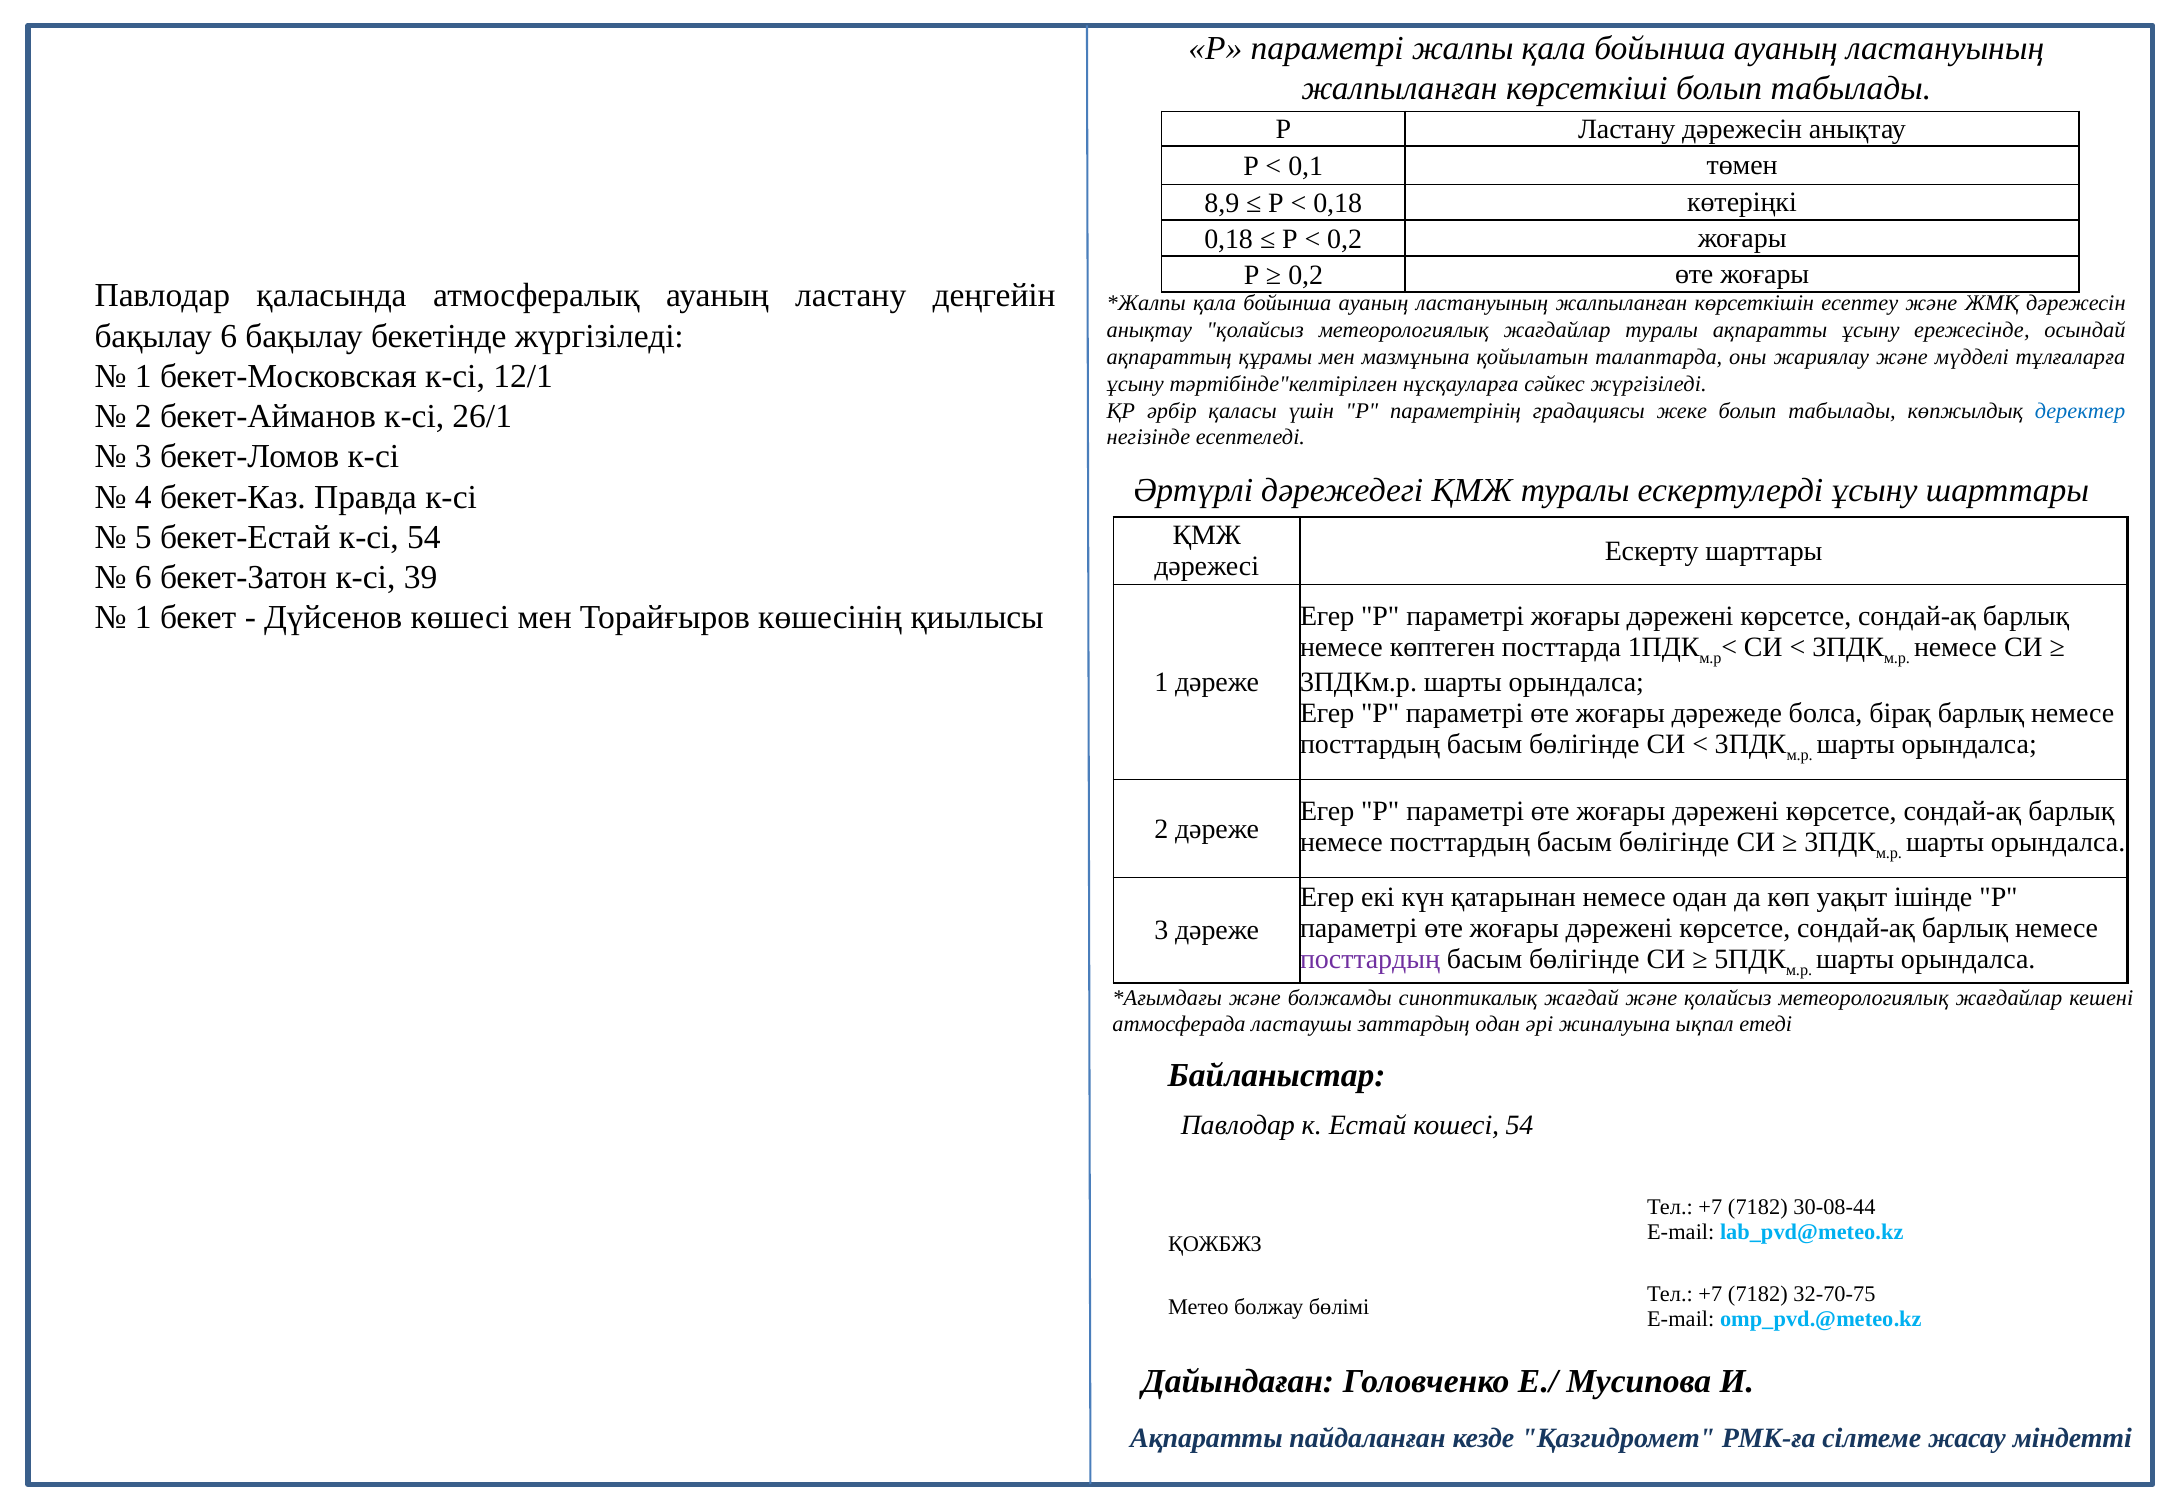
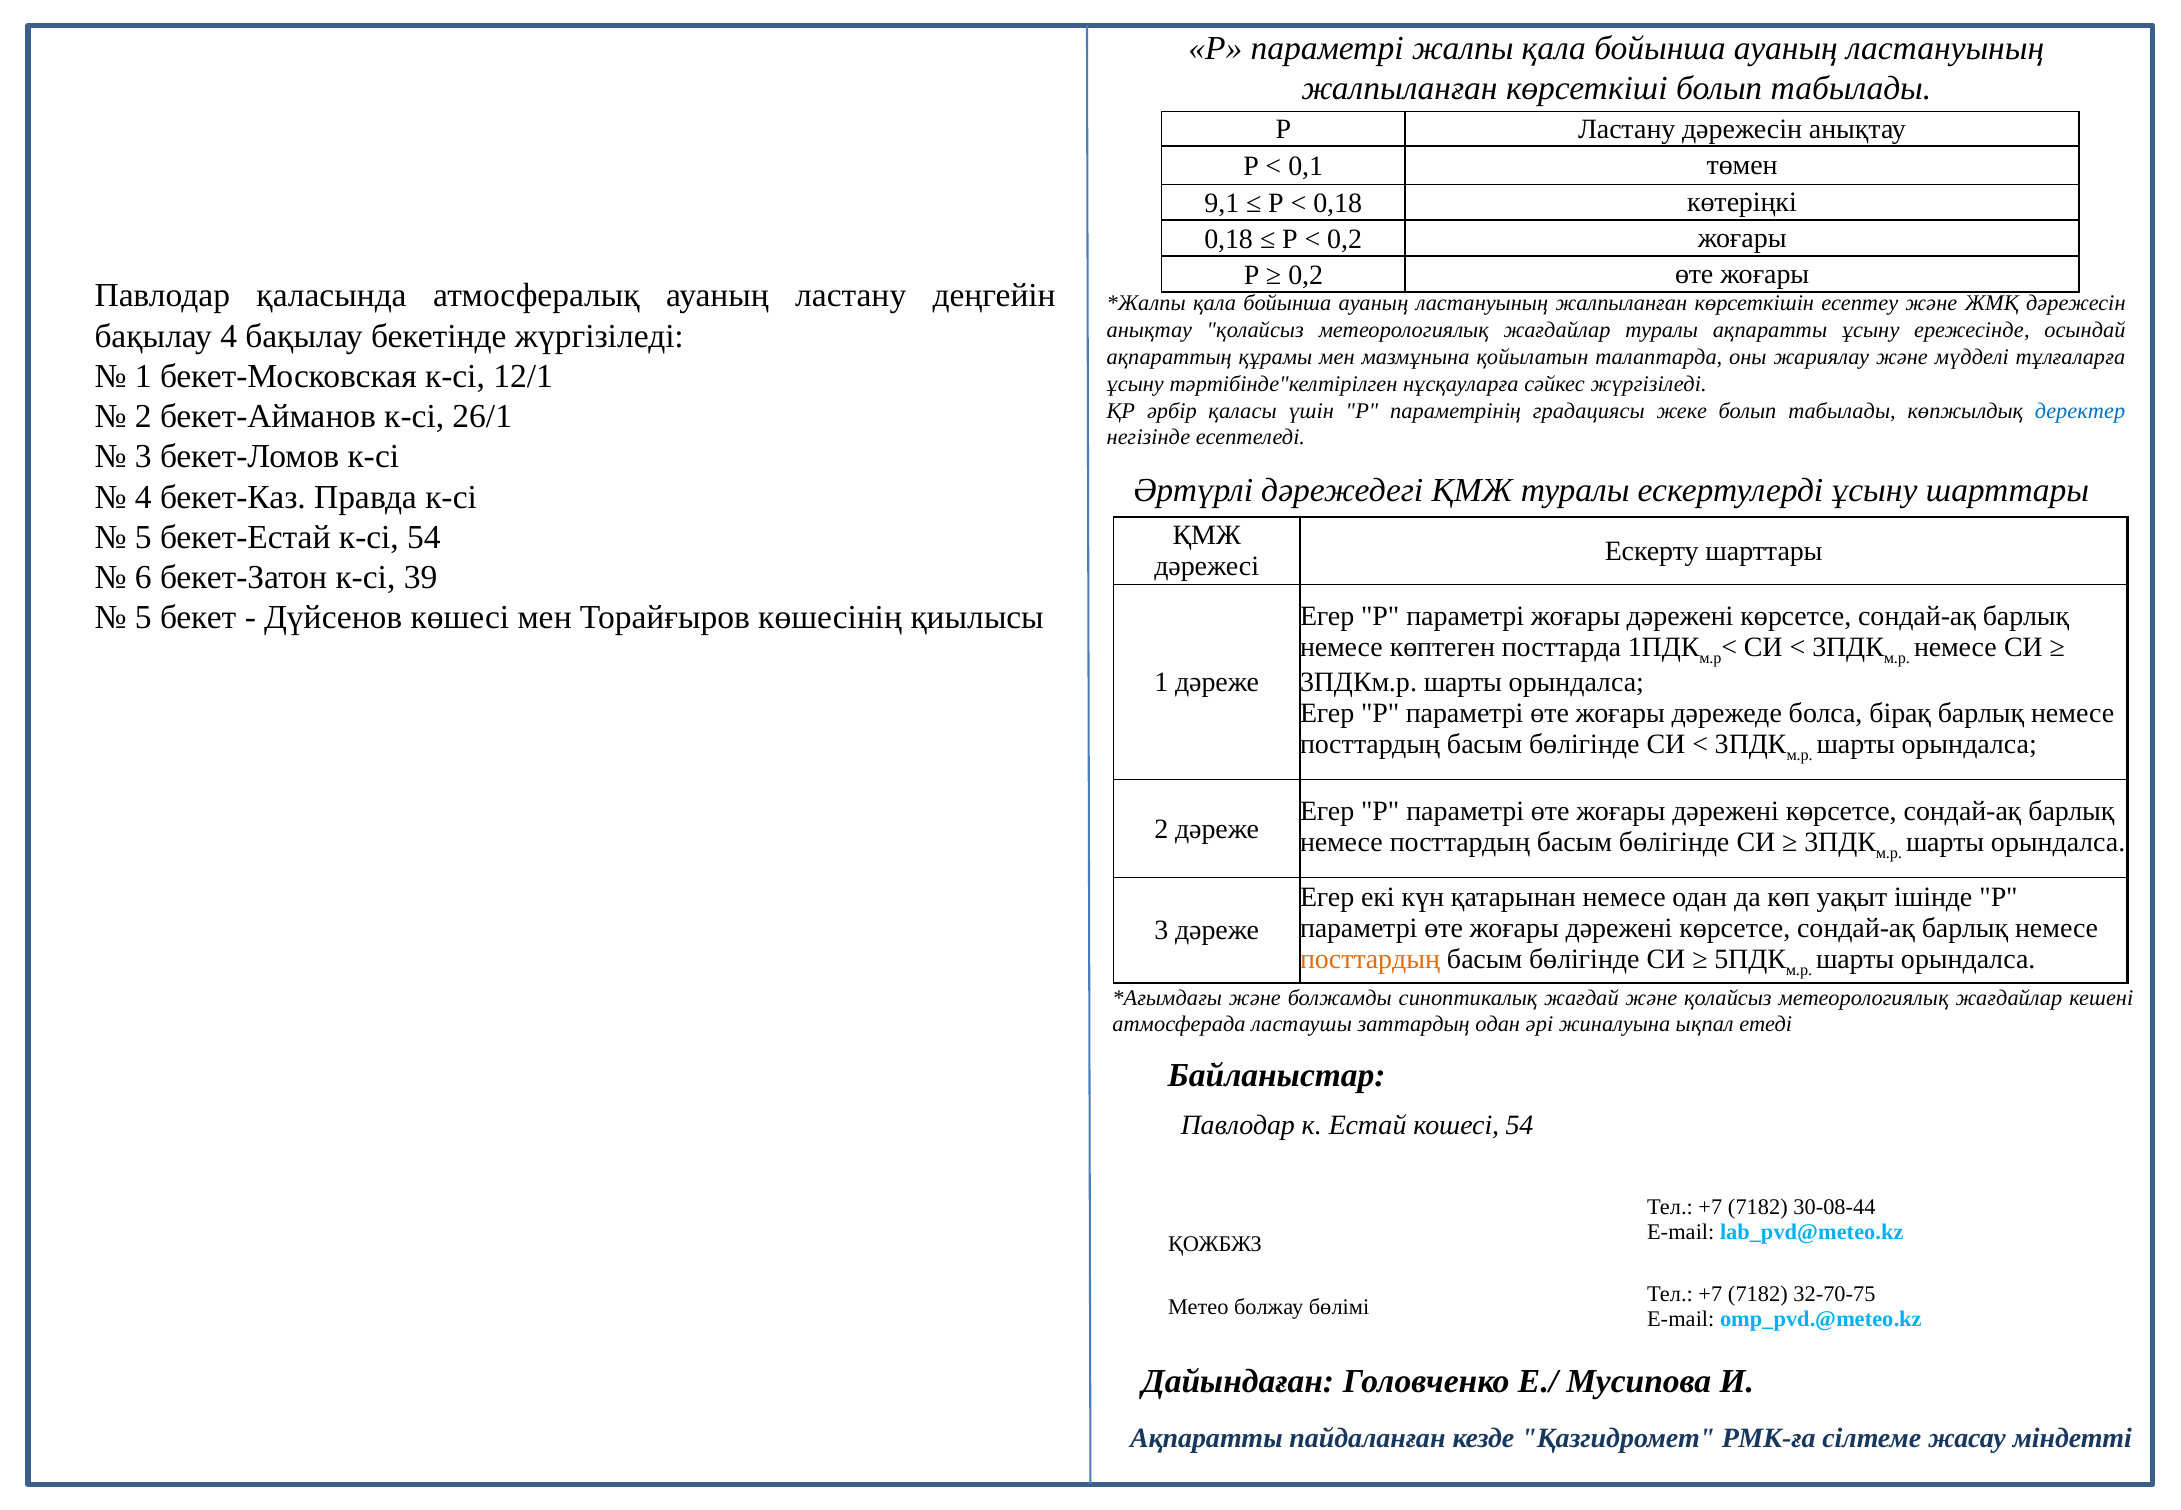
8,9: 8,9 -> 9,1 (1222, 203)
бақылау 6: 6 -> 4 (229, 336)
1: 1 -> 5 (143, 618)
посттардың colour: purple -> orange (1370, 959)
